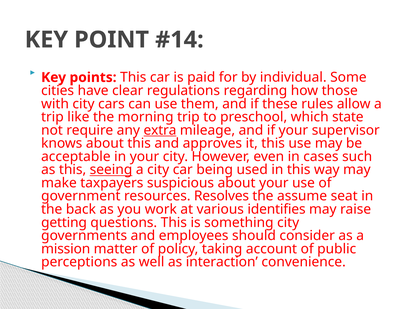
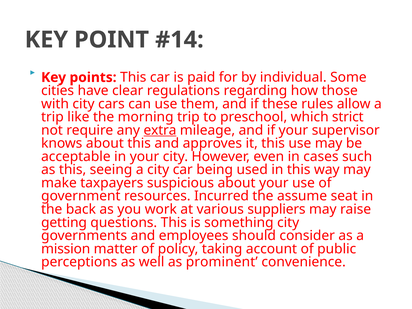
state: state -> strict (348, 117)
seeing underline: present -> none (111, 170)
Resolves: Resolves -> Incurred (222, 196)
identifies: identifies -> suppliers (277, 209)
interaction: interaction -> prominent (222, 262)
